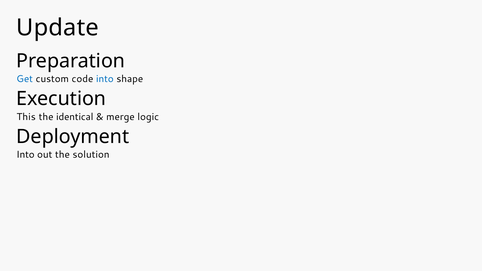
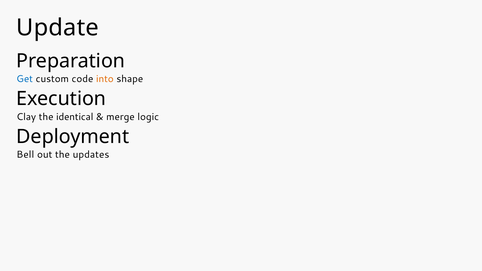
into colour: blue -> orange (105, 79)
This: This -> Clay (26, 117)
Into: Into -> Bell (25, 155)
solution: solution -> updates (91, 155)
